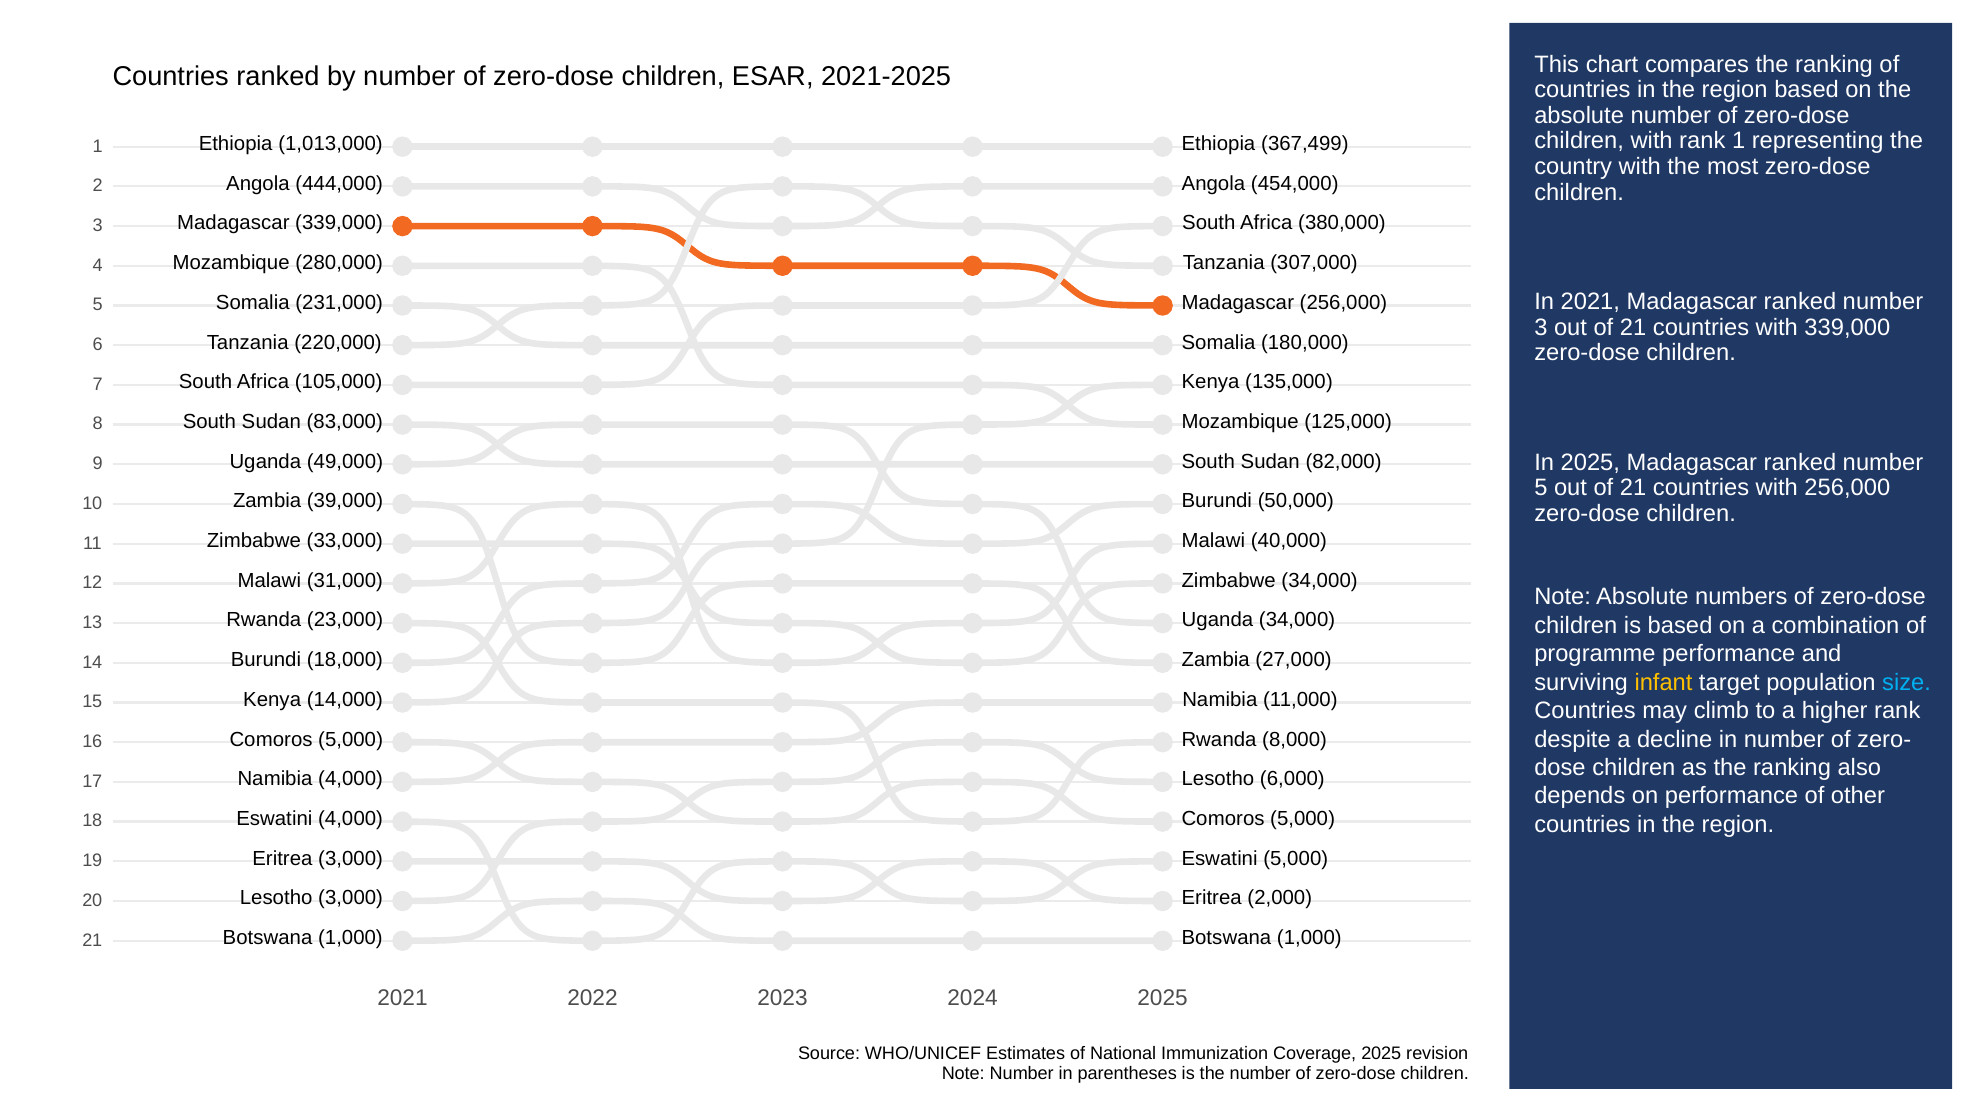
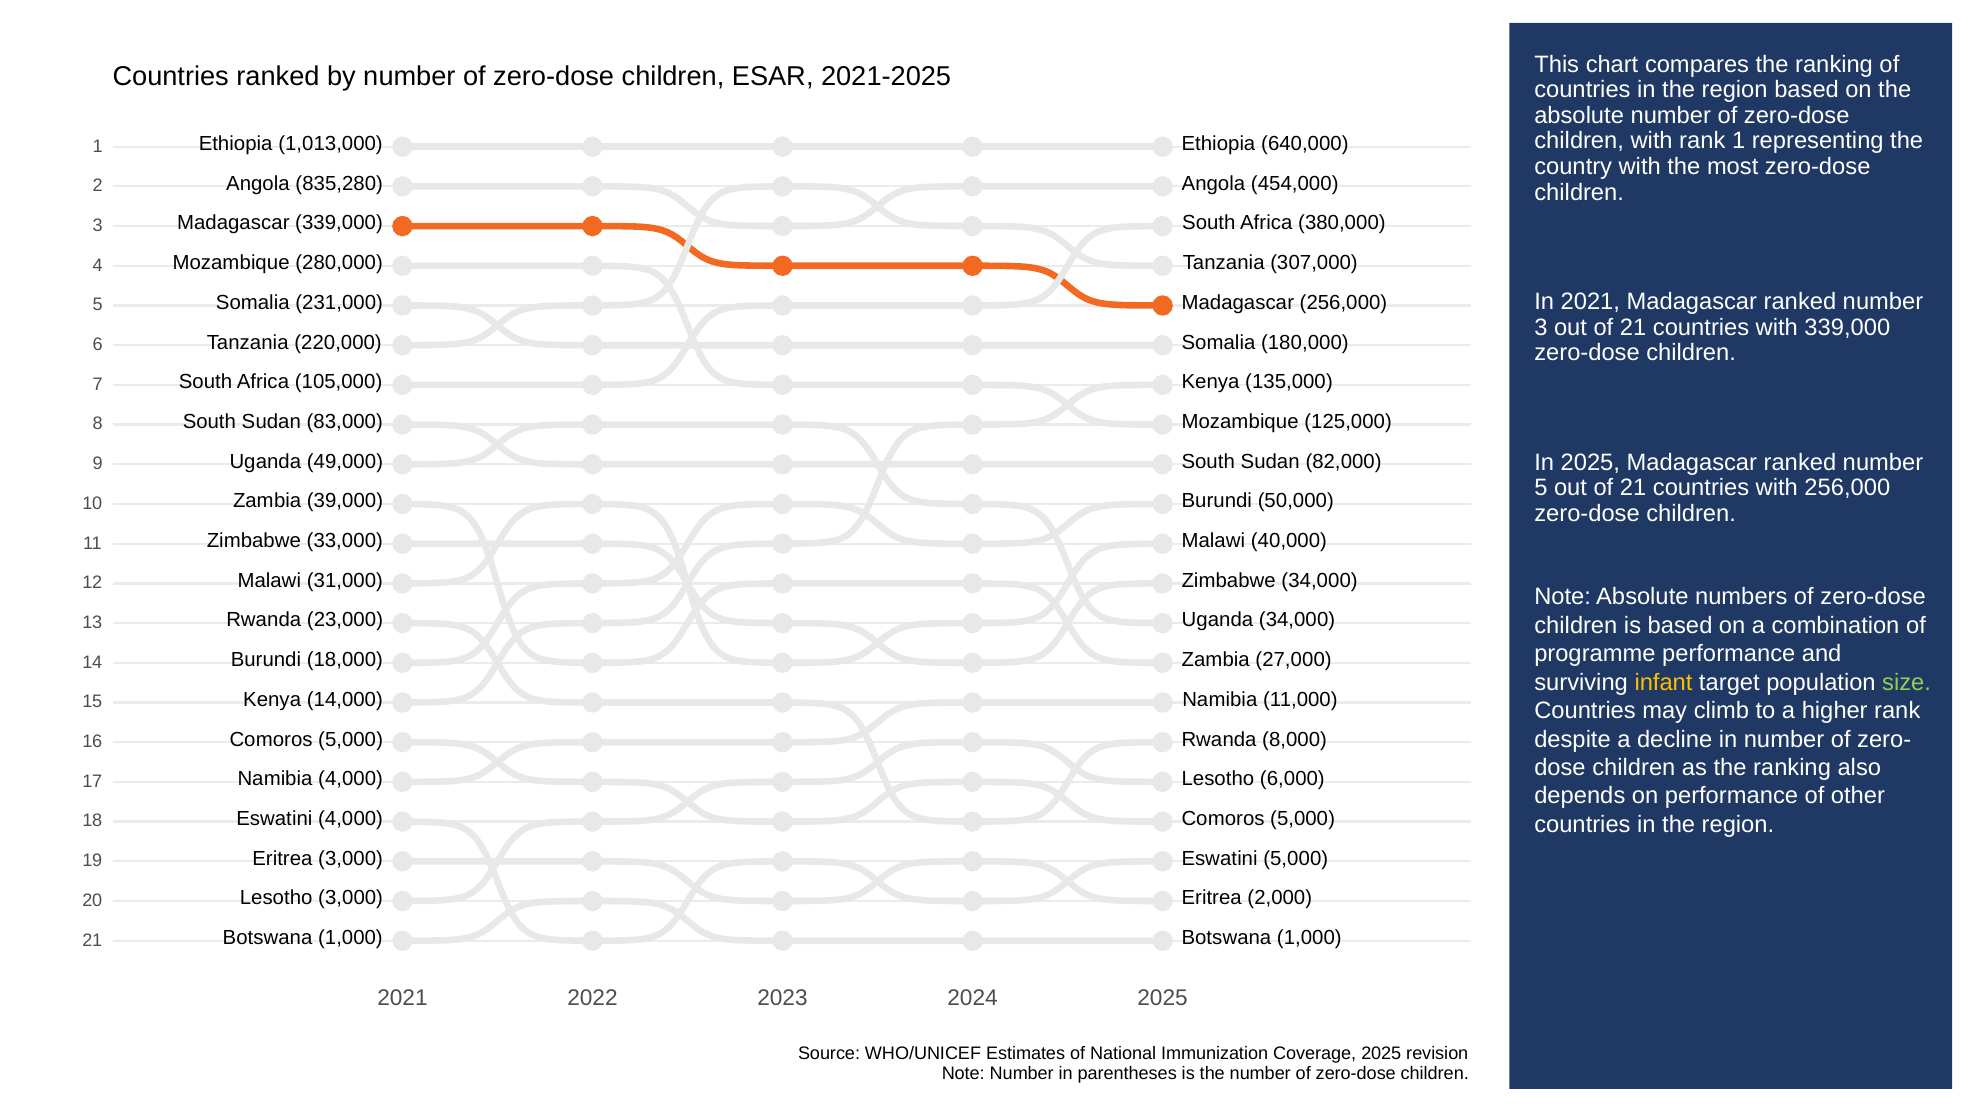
367,499: 367,499 -> 640,000 (1305, 144)
444,000: 444,000 -> 835,280 (339, 184)
size colour: light blue -> light green (1907, 682)
